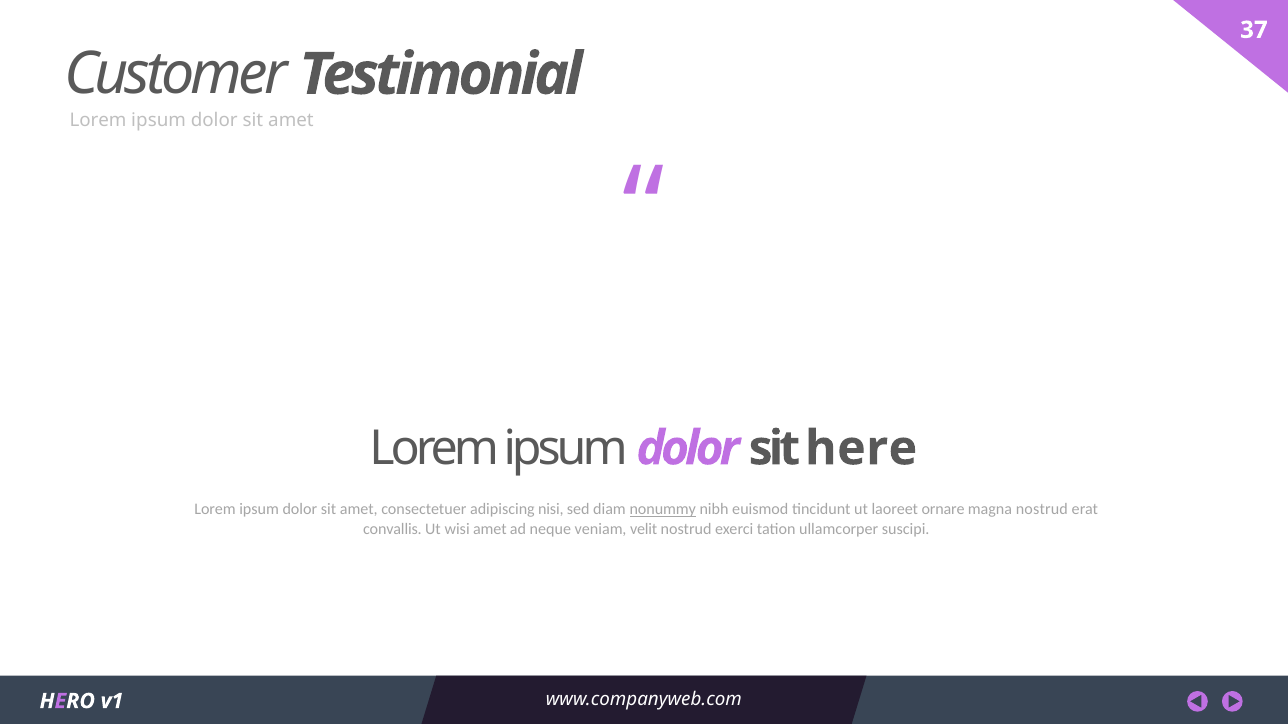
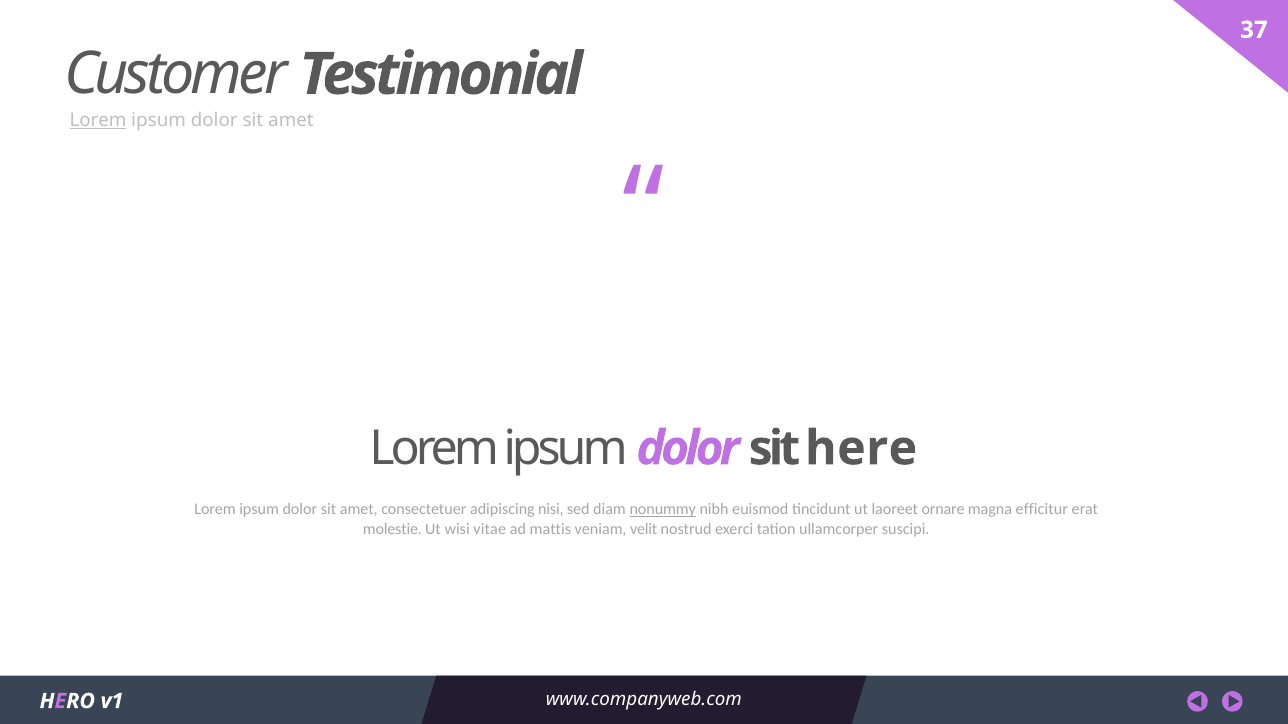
Lorem underline: none -> present (98, 121)
magna nostrud: nostrud -> efficitur (1042, 510)
convallis: convallis -> molestie (392, 529)
wisi amet: amet -> vitae (490, 529)
neque: neque -> mattis (550, 529)
